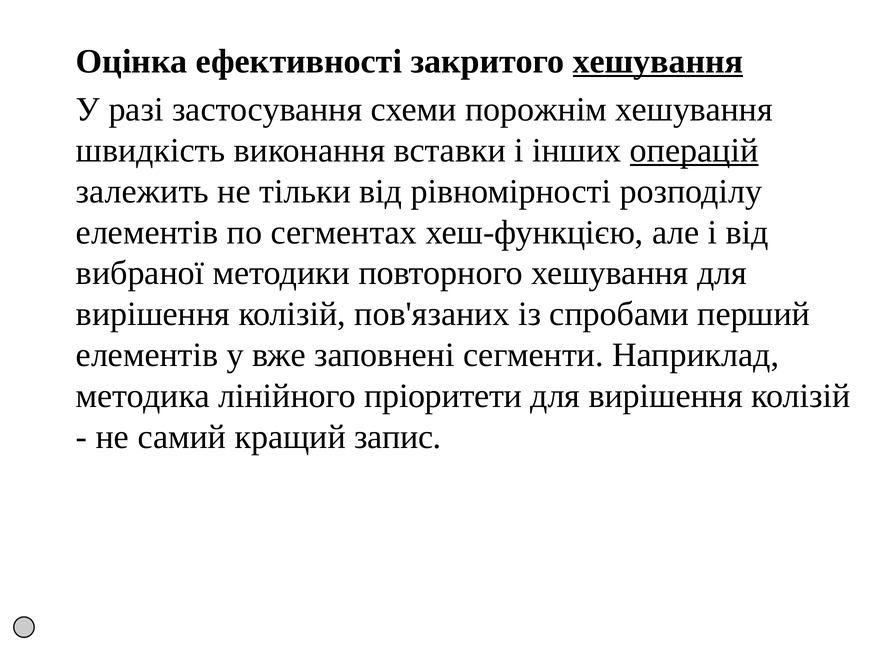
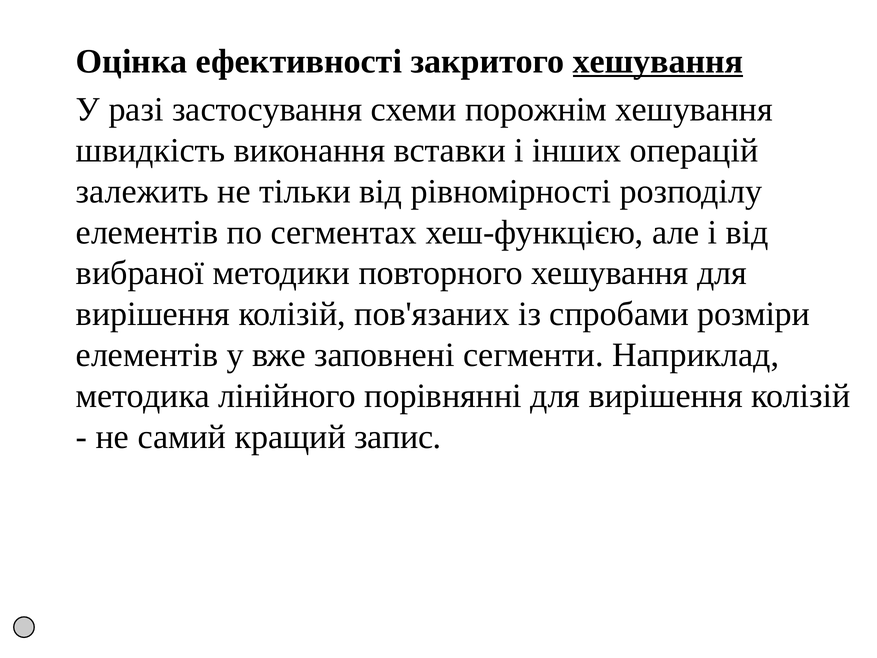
операцій underline: present -> none (694, 150)
перший: перший -> розміри (754, 314)
пріоритети: пріоритети -> порівнянні (443, 396)
